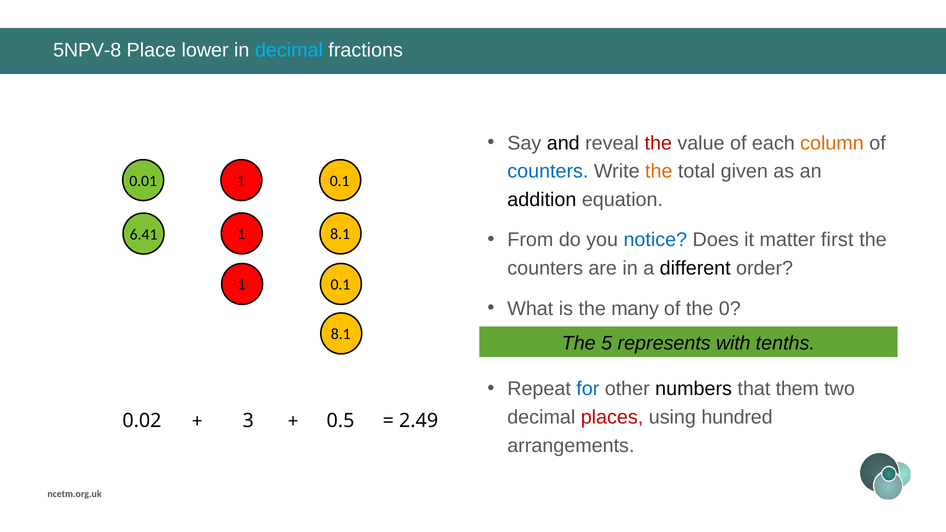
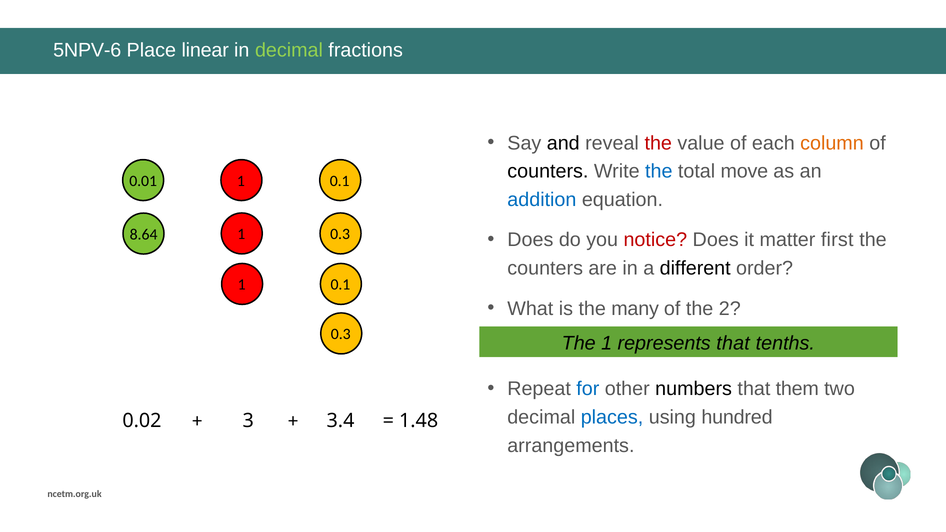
5NPV-8: 5NPV-8 -> 5NPV-6 (87, 50)
lower: lower -> linear (205, 50)
decimal colour: light blue -> light green (289, 50)
counters colour: blue -> black (548, 171)
the colour: orange -> blue (659, 171)
given: given -> move (744, 171)
addition colour: black -> blue (542, 200)
8.1: 8.1 -> 0.3 (340, 234)
6.41: 6.41 -> 8.64 (144, 235)
From: From -> Does (530, 240)
notice colour: blue -> red (655, 240)
0: 0 -> 2 (730, 309)
8.1: 8.1 -> 0.3 (341, 334)
The 5: 5 -> 1 (607, 343)
represents with: with -> that (733, 343)
places colour: red -> blue (612, 417)
0.5: 0.5 -> 3.4 (340, 421)
2.49: 2.49 -> 1.48 (419, 421)
